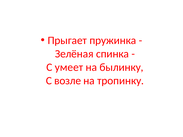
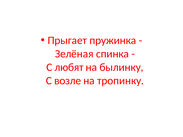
умеет: умеет -> любят (69, 67)
